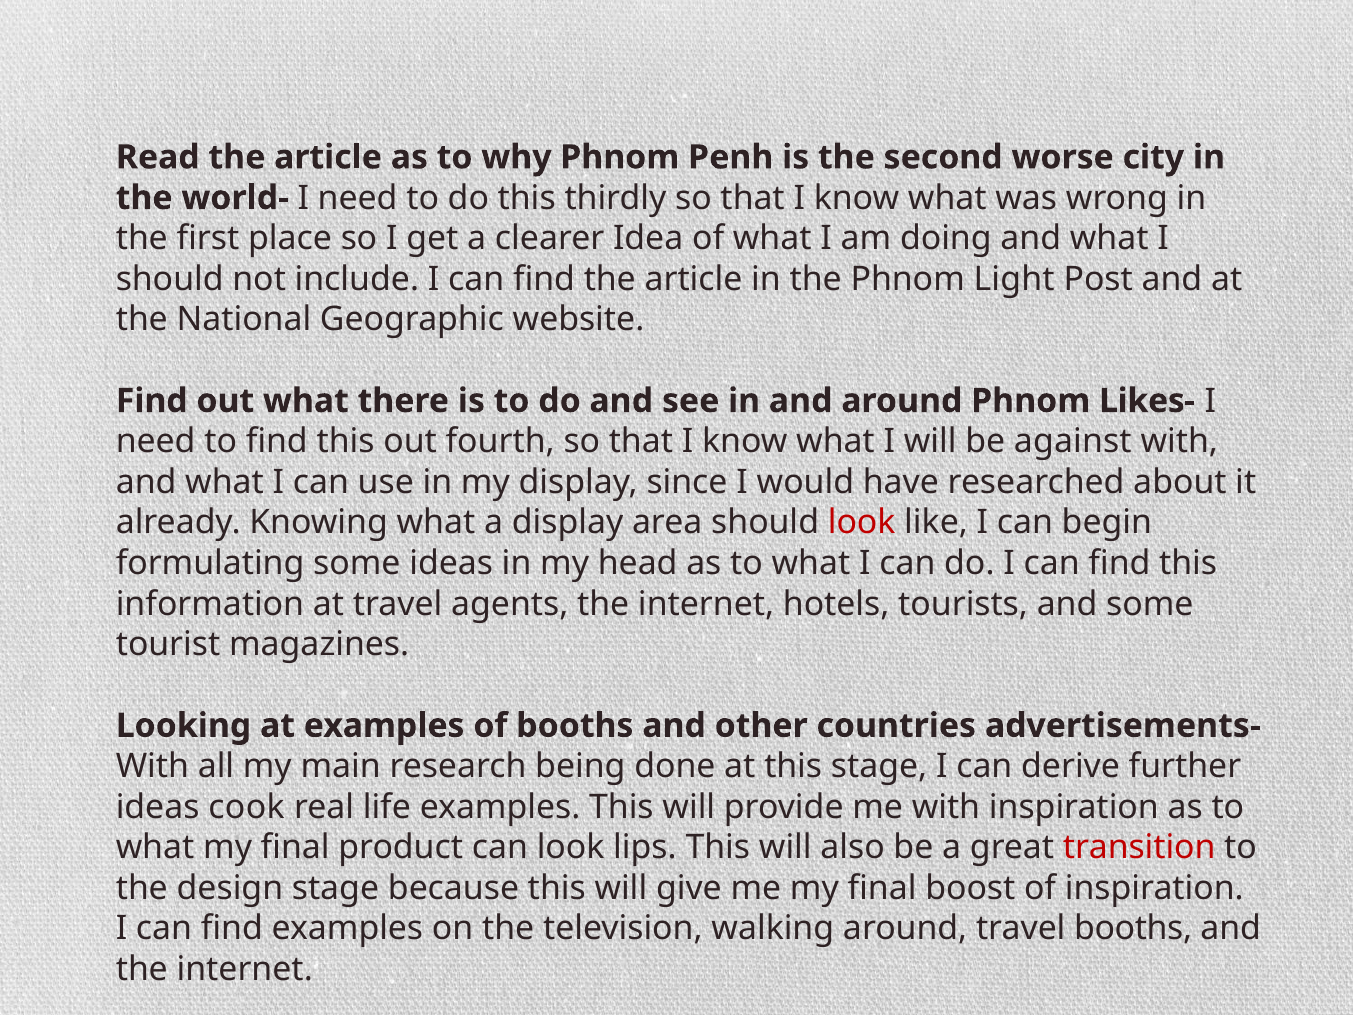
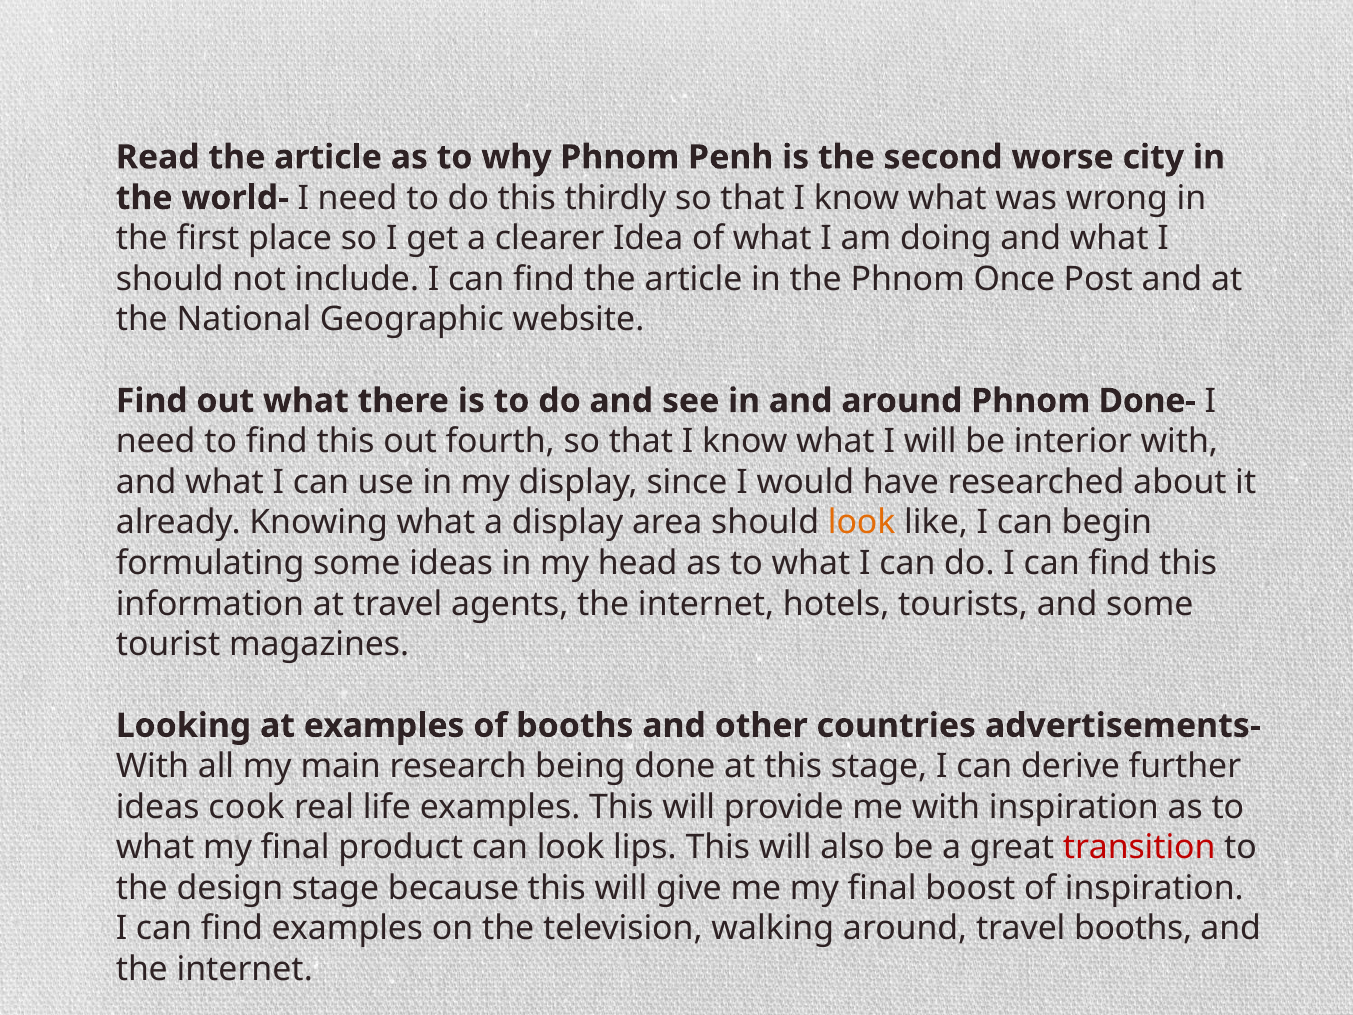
Light: Light -> Once (1014, 279)
Likes-: Likes- -> Done- (1147, 401)
against: against -> interior (1073, 441)
look colour: red -> orange (862, 523)
